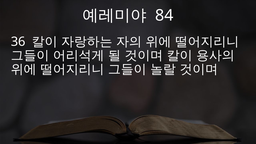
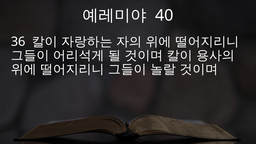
84: 84 -> 40 (164, 15)
